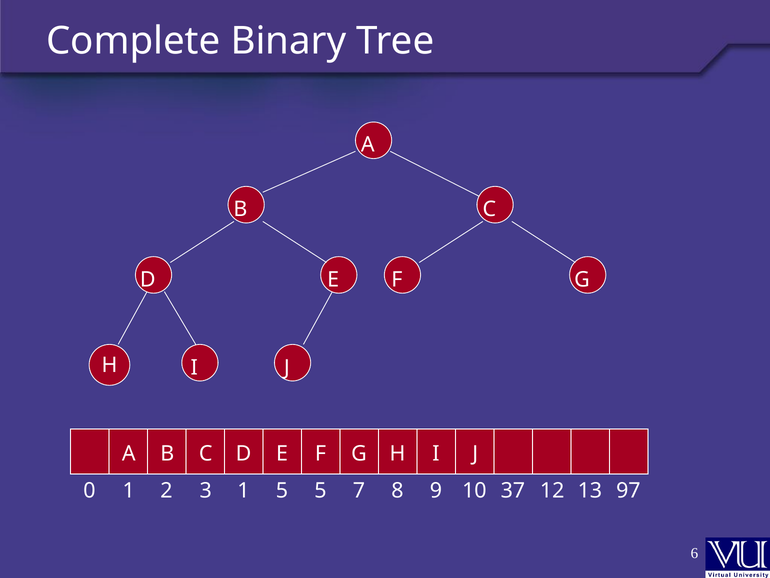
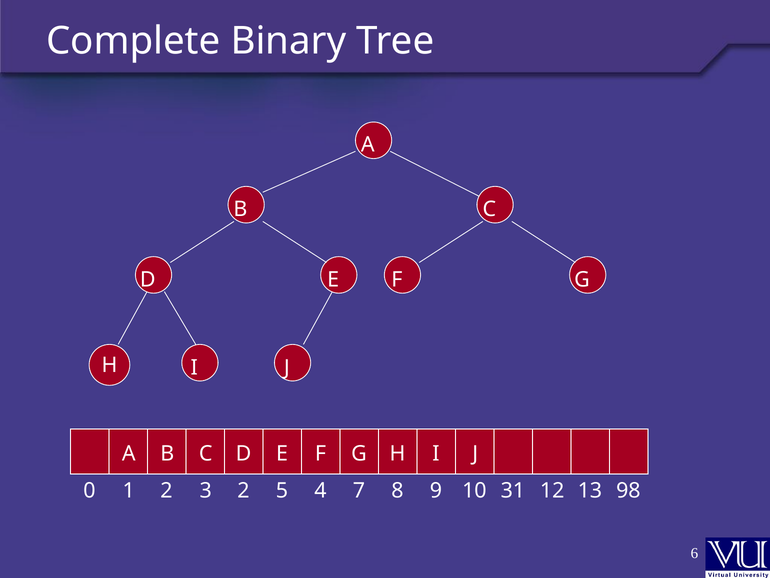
3 1: 1 -> 2 (243, 490)
5 5: 5 -> 4 (320, 490)
37: 37 -> 31 (513, 490)
97: 97 -> 98 (628, 490)
